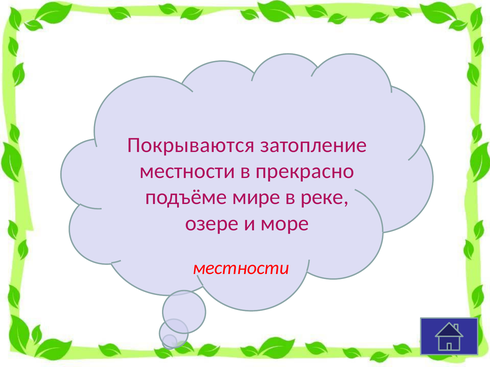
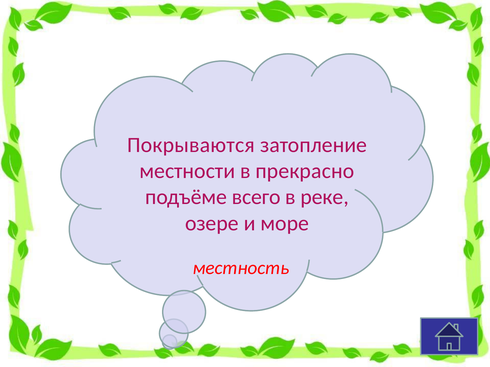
мире: мире -> всего (256, 197)
местности: местности -> местность (241, 268)
